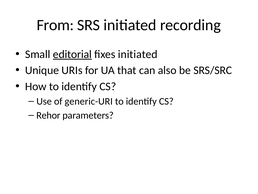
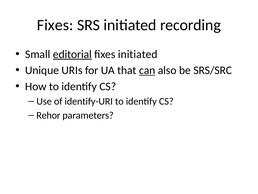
From: From -> Fixes (55, 25)
can underline: none -> present (147, 70)
generic-URI: generic-URI -> identify-URI (89, 101)
